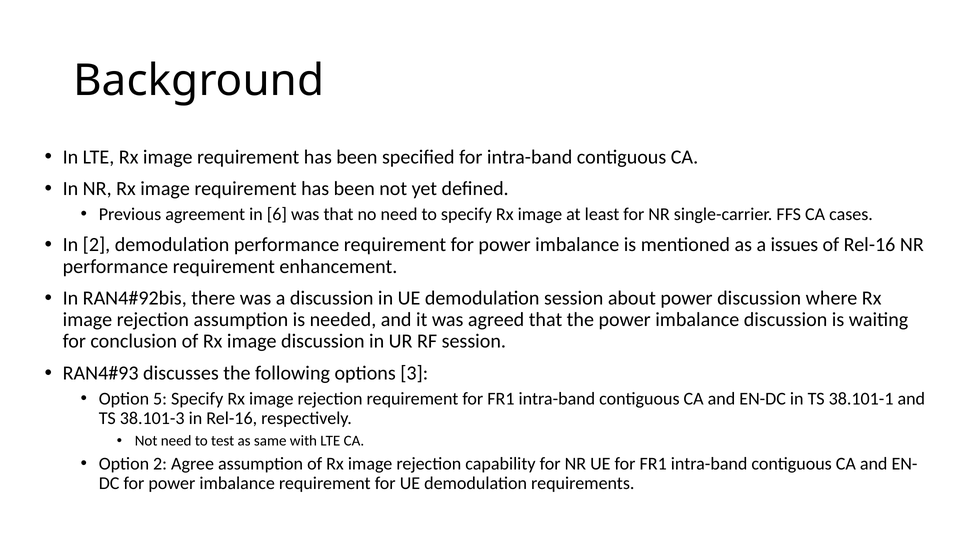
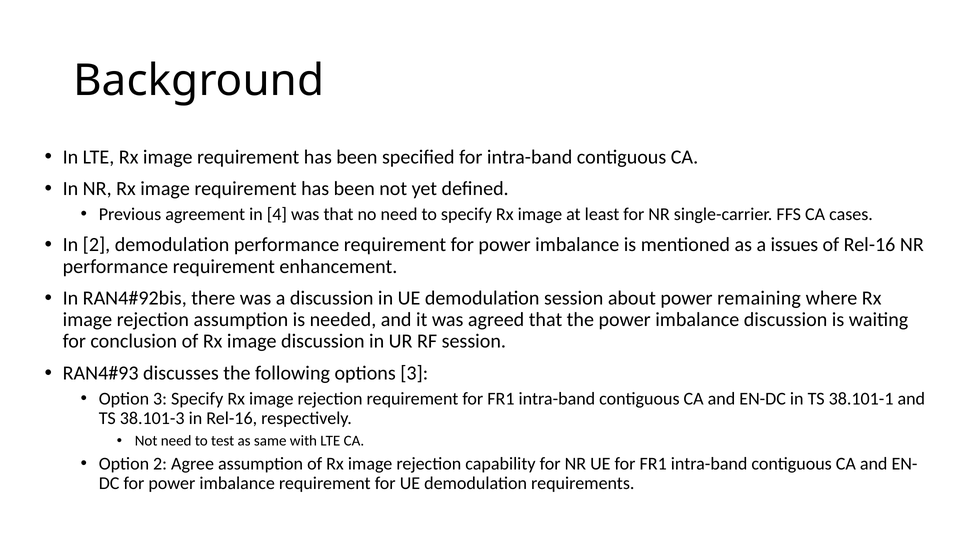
6: 6 -> 4 (277, 214)
power discussion: discussion -> remaining (759, 298)
Option 5: 5 -> 3 (160, 399)
